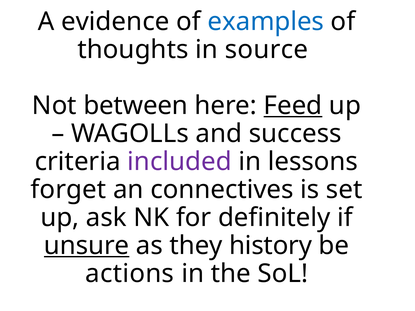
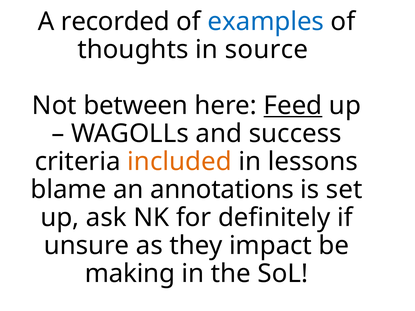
evidence: evidence -> recorded (115, 22)
included colour: purple -> orange (179, 162)
forget: forget -> blame (68, 190)
connectives: connectives -> annotations (222, 190)
unsure underline: present -> none (87, 246)
history: history -> impact (270, 246)
actions: actions -> making (130, 274)
